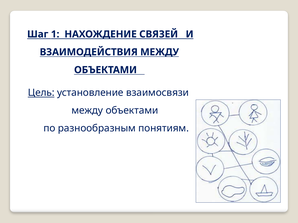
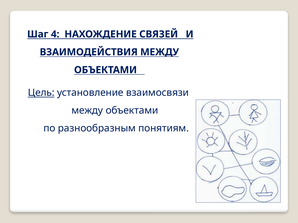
1: 1 -> 4 (55, 34)
